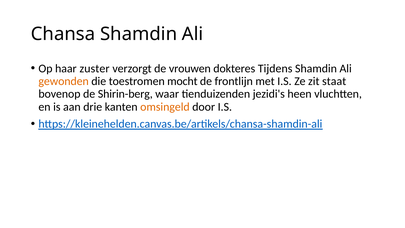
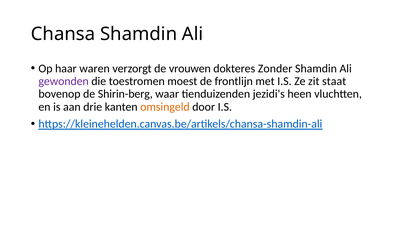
zuster: zuster -> waren (95, 68)
Tijdens: Tijdens -> Zonder (275, 68)
gewonden colour: orange -> purple (64, 81)
mocht: mocht -> moest (182, 81)
